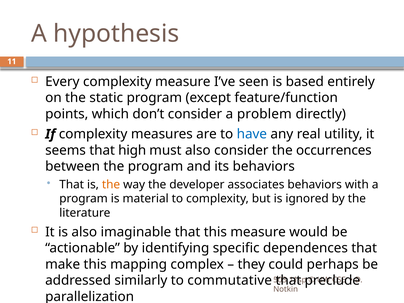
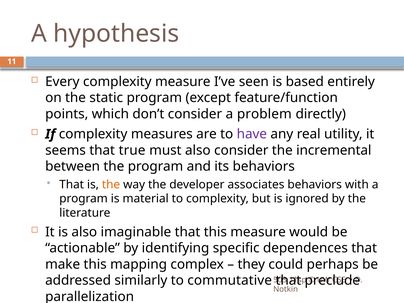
have colour: blue -> purple (252, 134)
high: high -> true (132, 150)
occurrences: occurrences -> incremental (334, 150)
